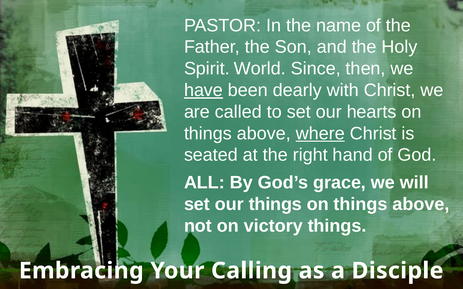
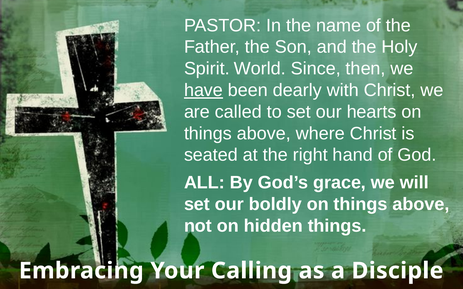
where underline: present -> none (320, 134)
our things: things -> boldly (275, 205)
victory: victory -> hidden (273, 226)
